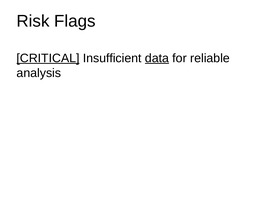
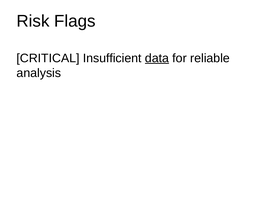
CRITICAL underline: present -> none (48, 58)
